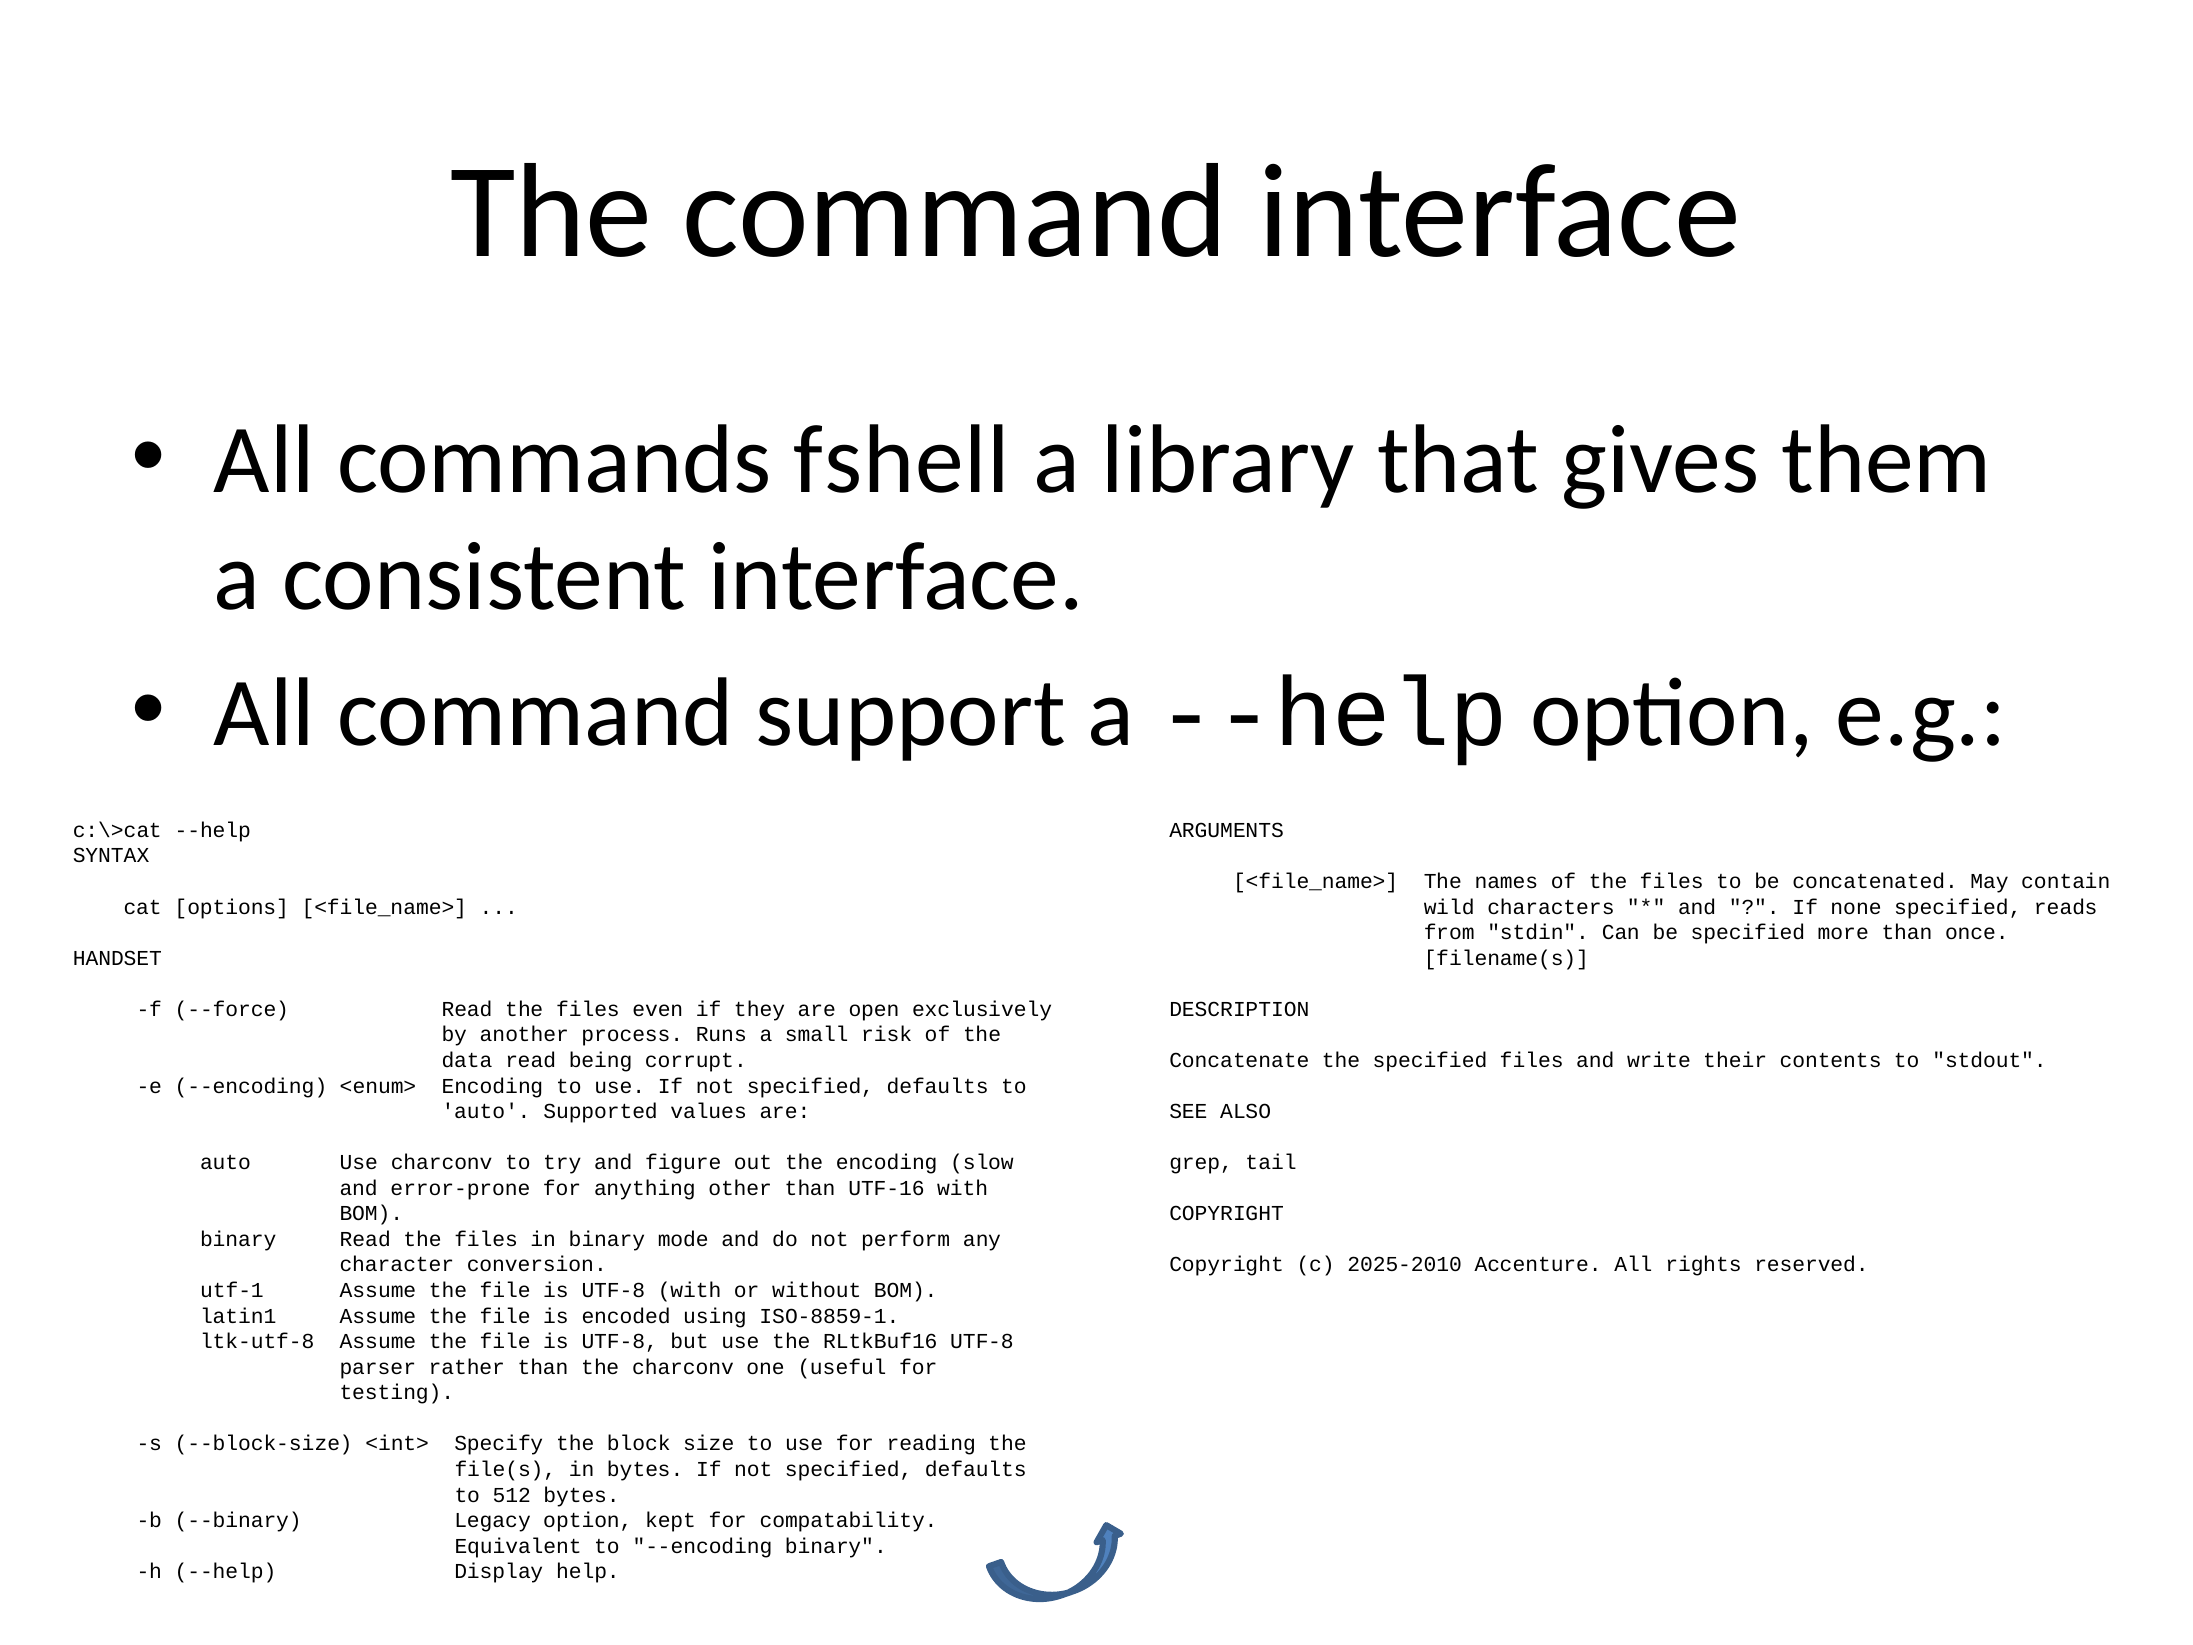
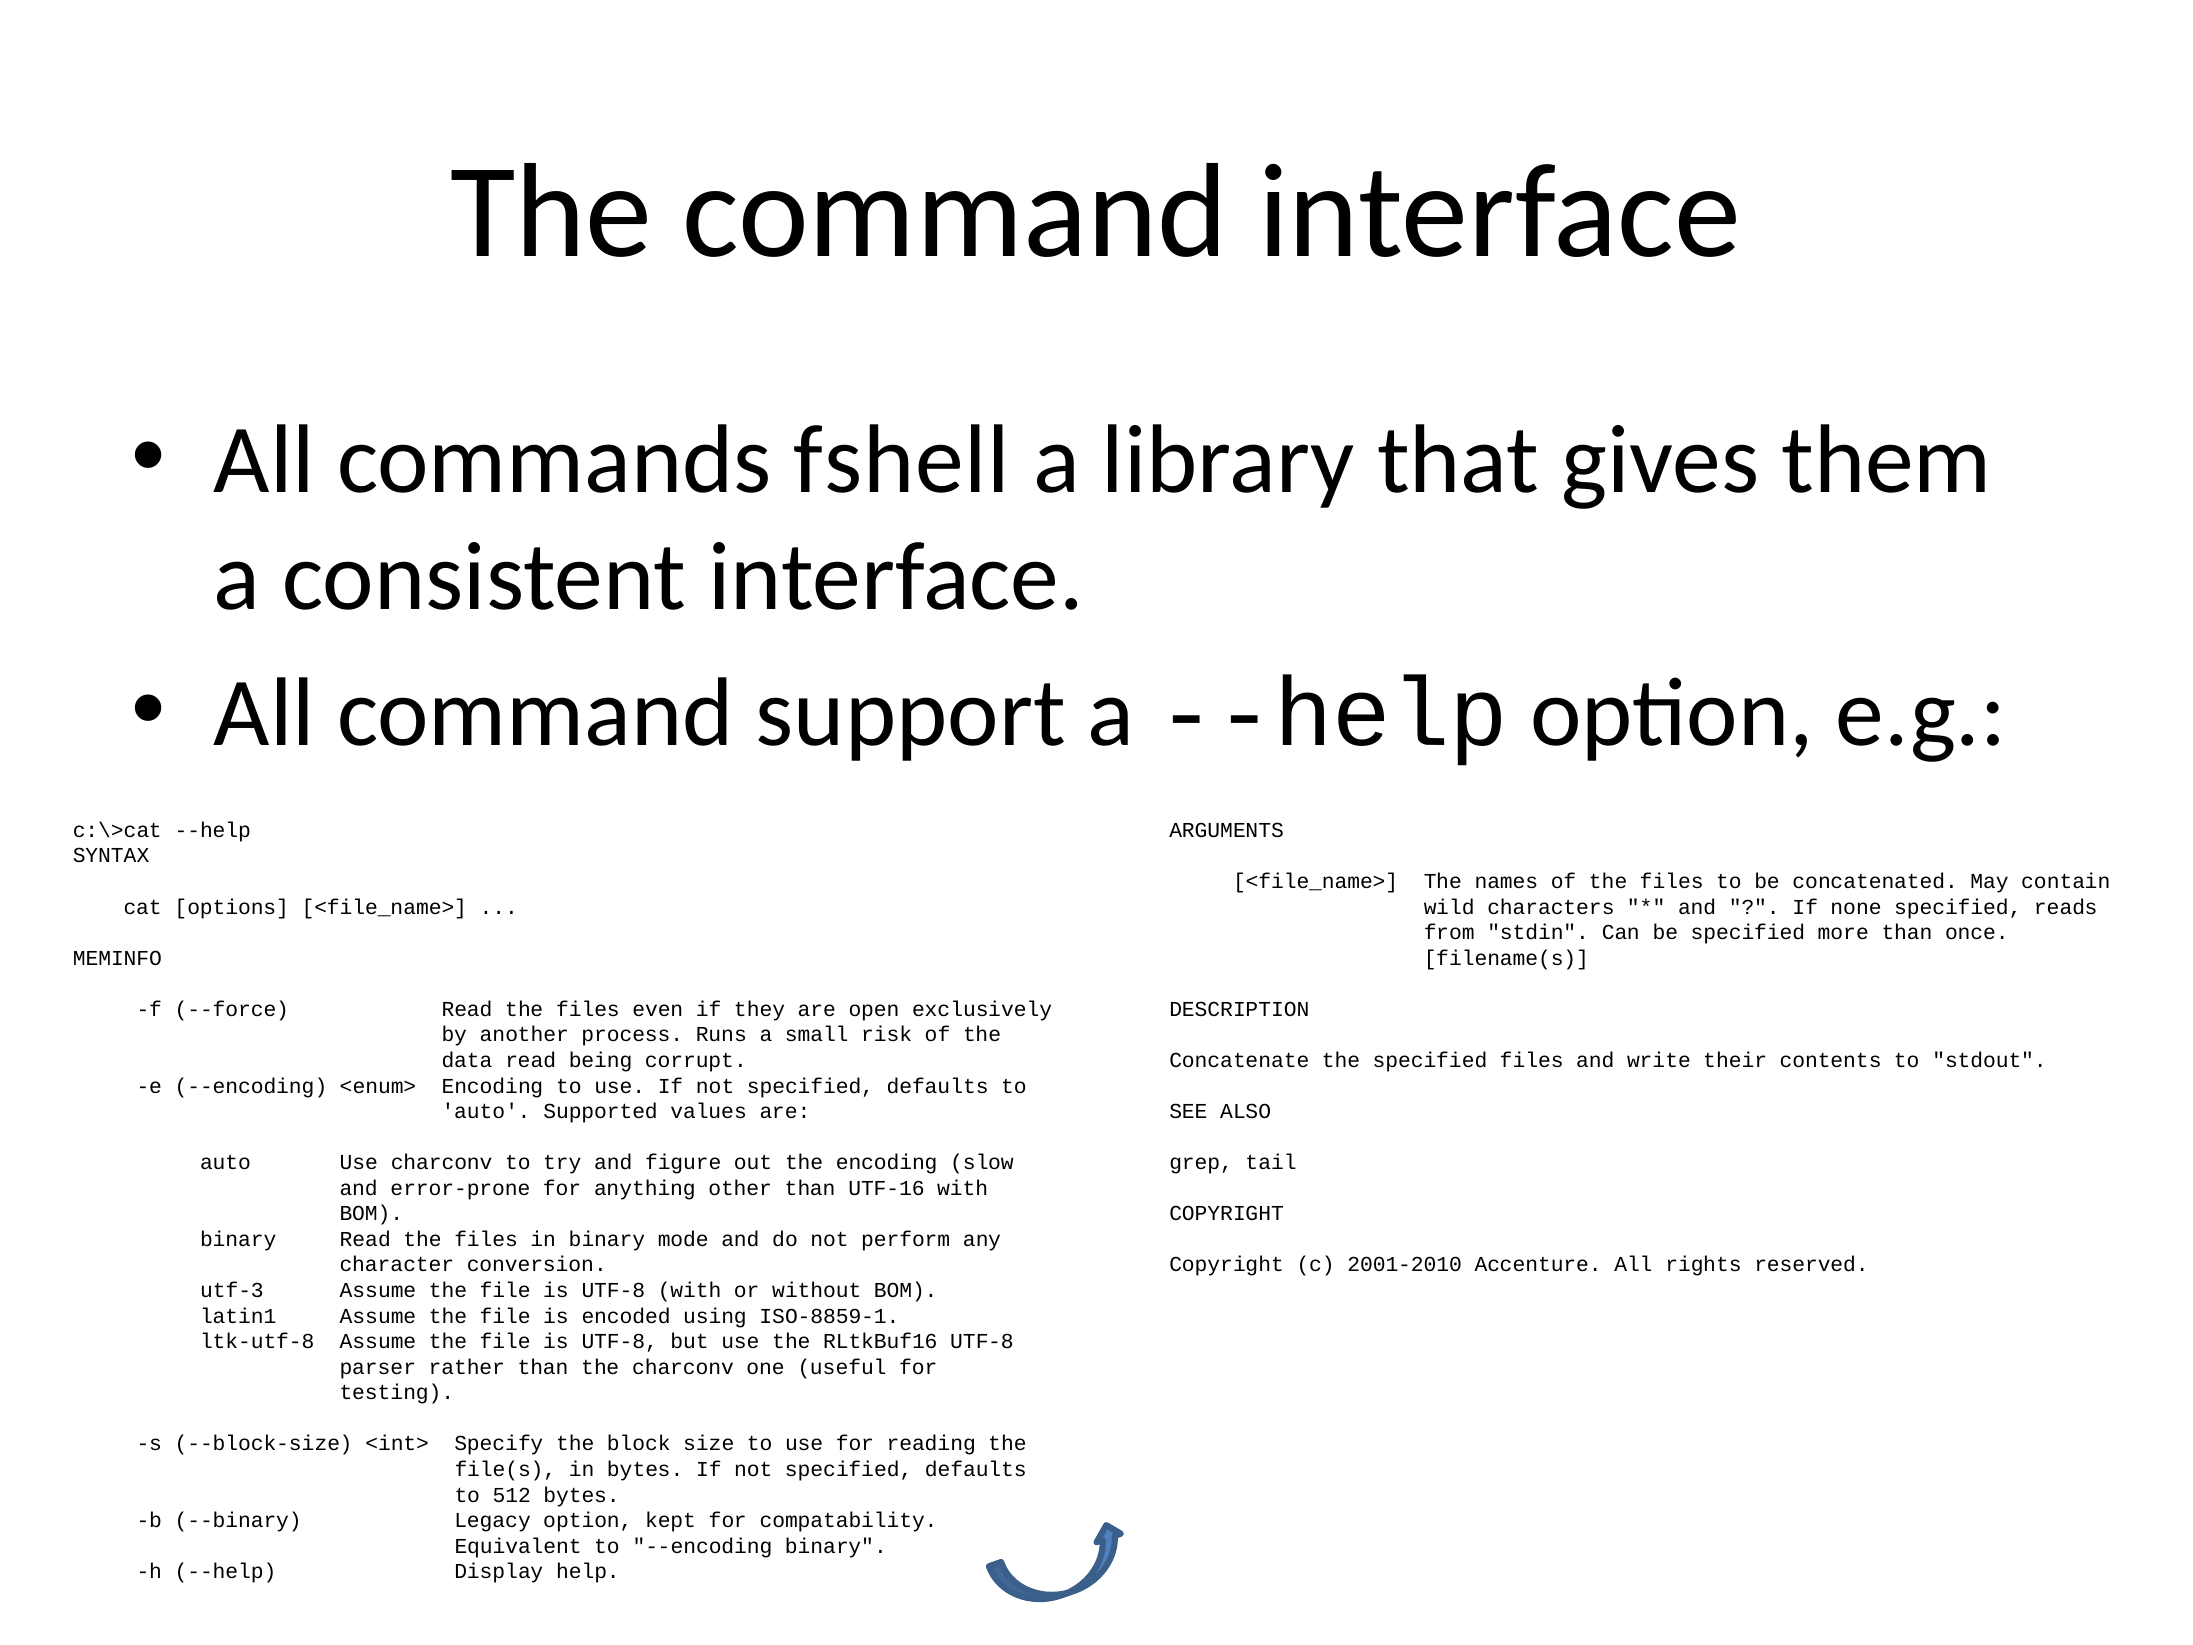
HANDSET: HANDSET -> MEMINFO (117, 958)
2025-2010: 2025-2010 -> 2001-2010 (1405, 1265)
utf-1: utf-1 -> utf-3 (232, 1290)
